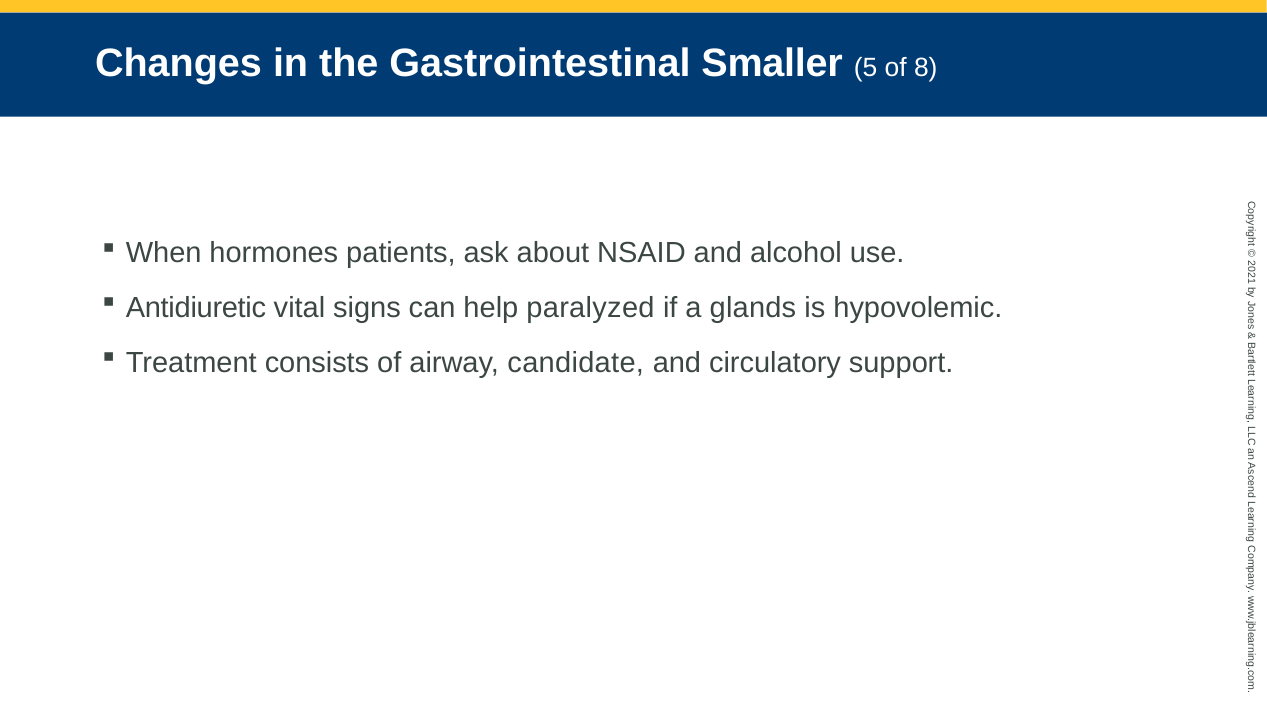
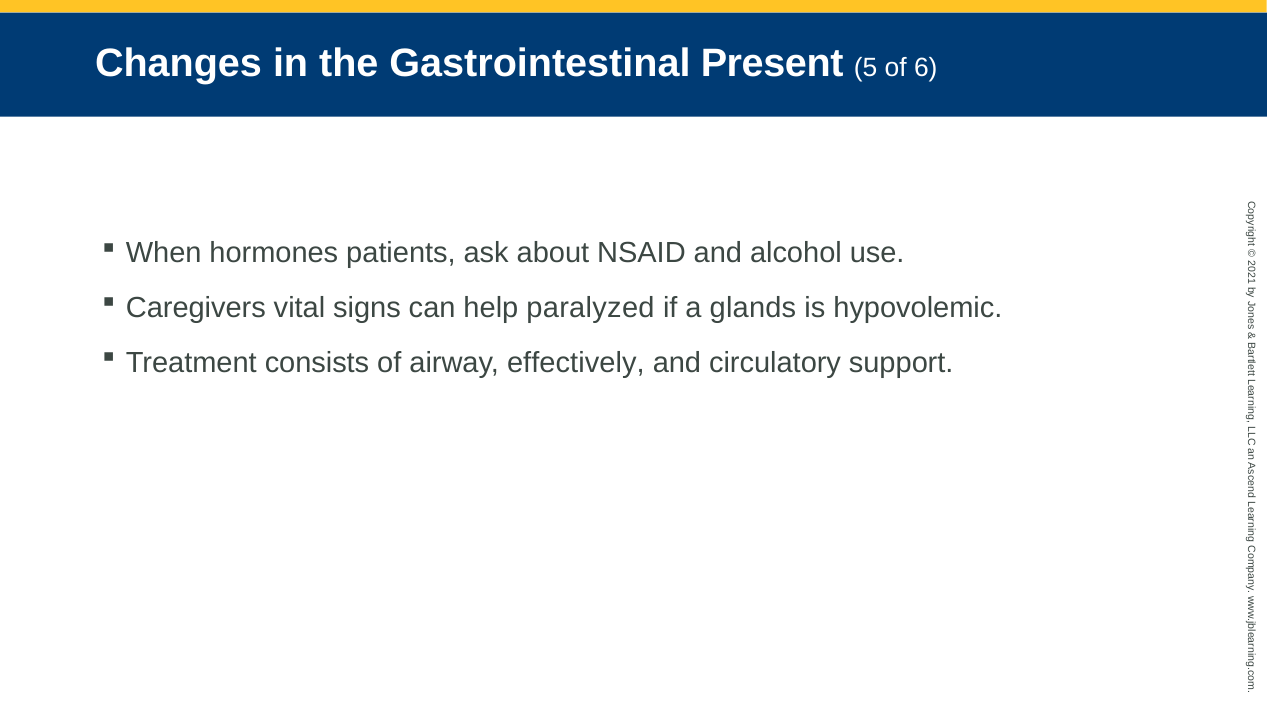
Smaller: Smaller -> Present (772, 64)
8: 8 -> 6 (926, 68)
Antidiuretic: Antidiuretic -> Caregivers (196, 308)
candidate: candidate -> effectively (576, 362)
